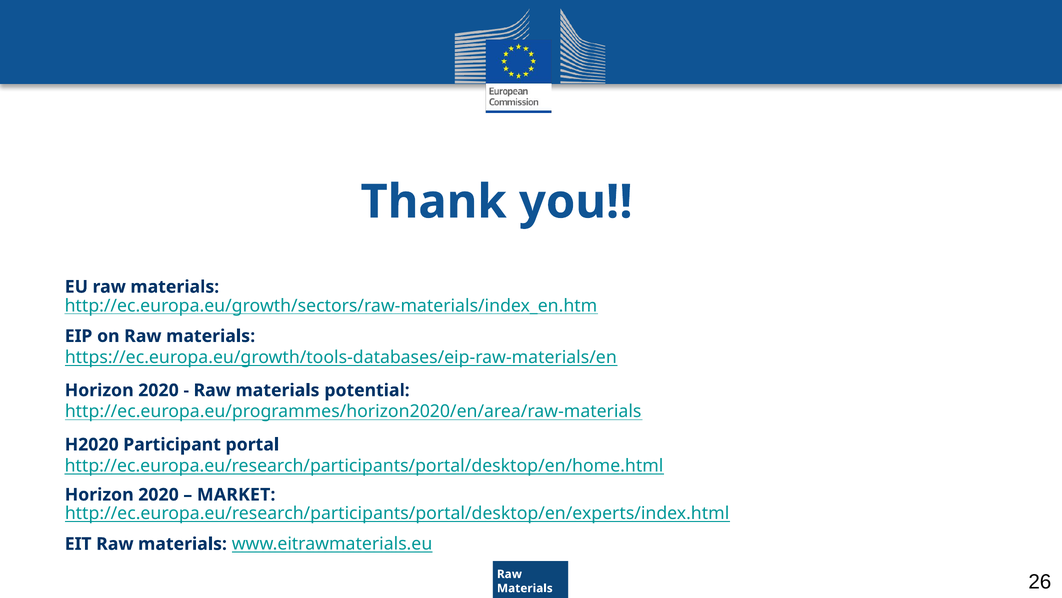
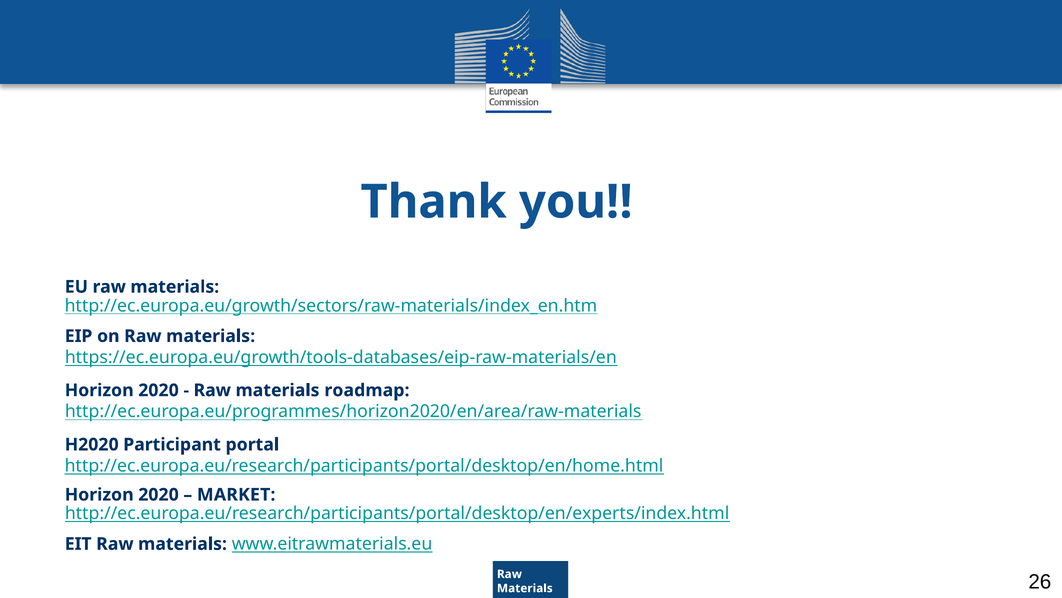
potential: potential -> roadmap (367, 390)
